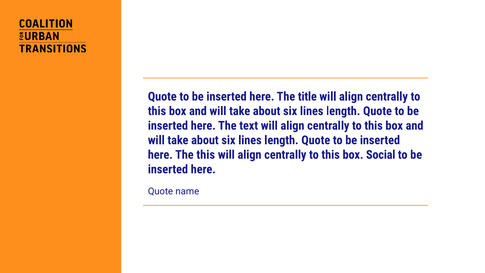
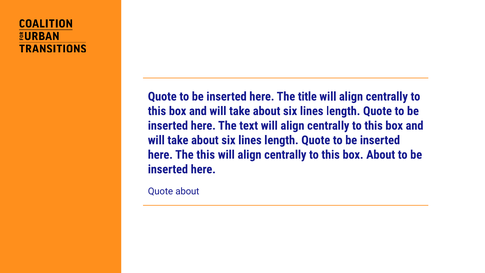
box Social: Social -> About (381, 155)
Quote name: name -> about (187, 191)
